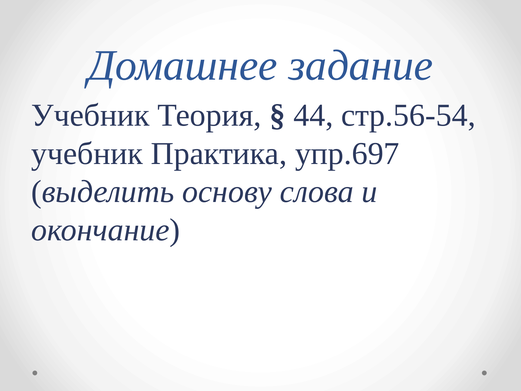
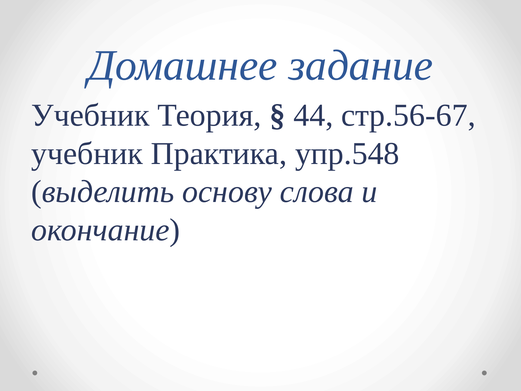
стр.56-54: стр.56-54 -> стр.56-67 (408, 115)
упр.697: упр.697 -> упр.548 (347, 153)
